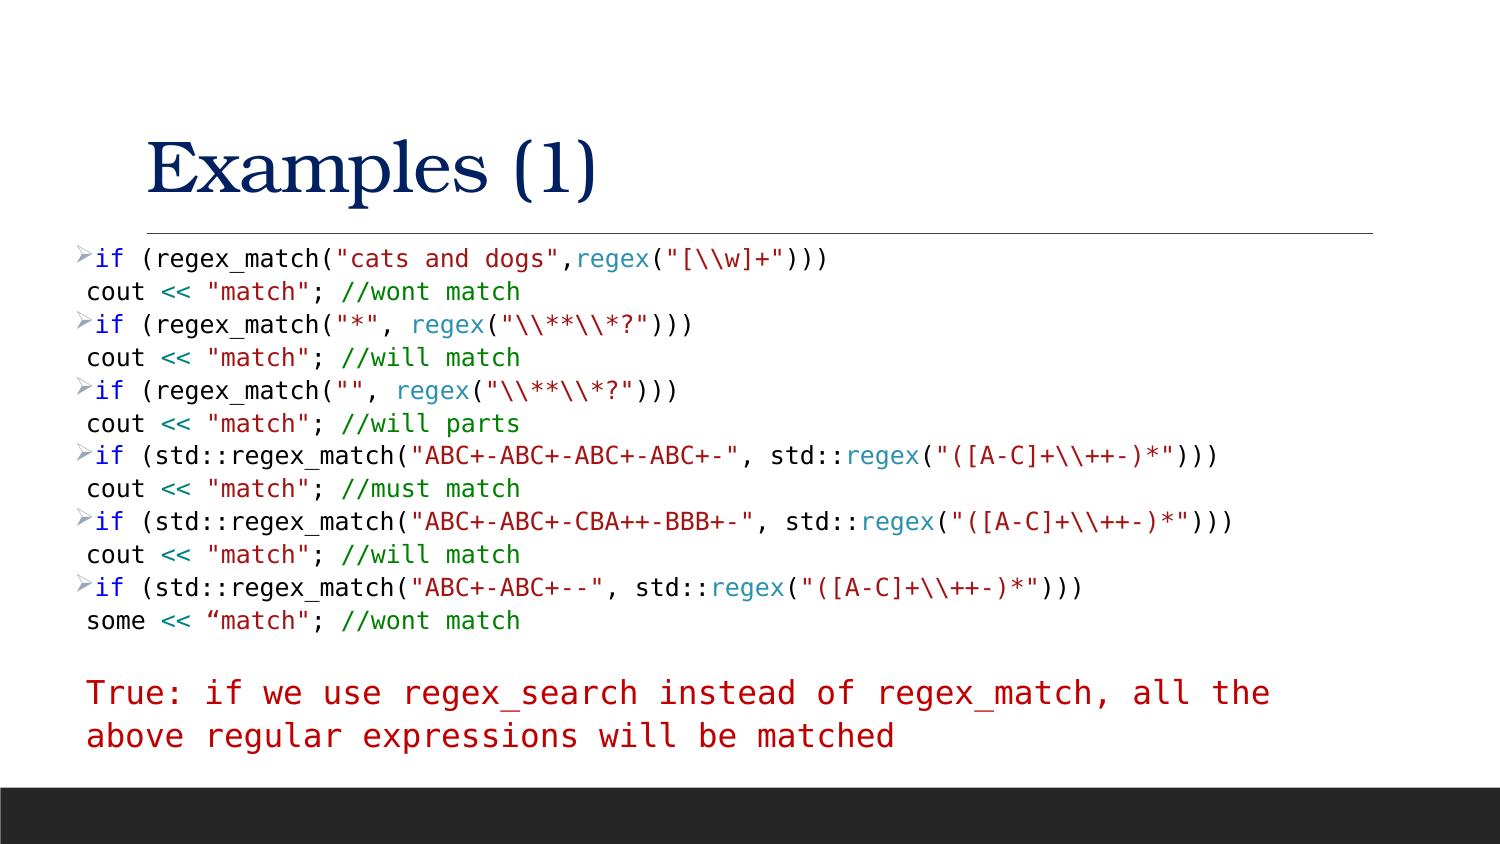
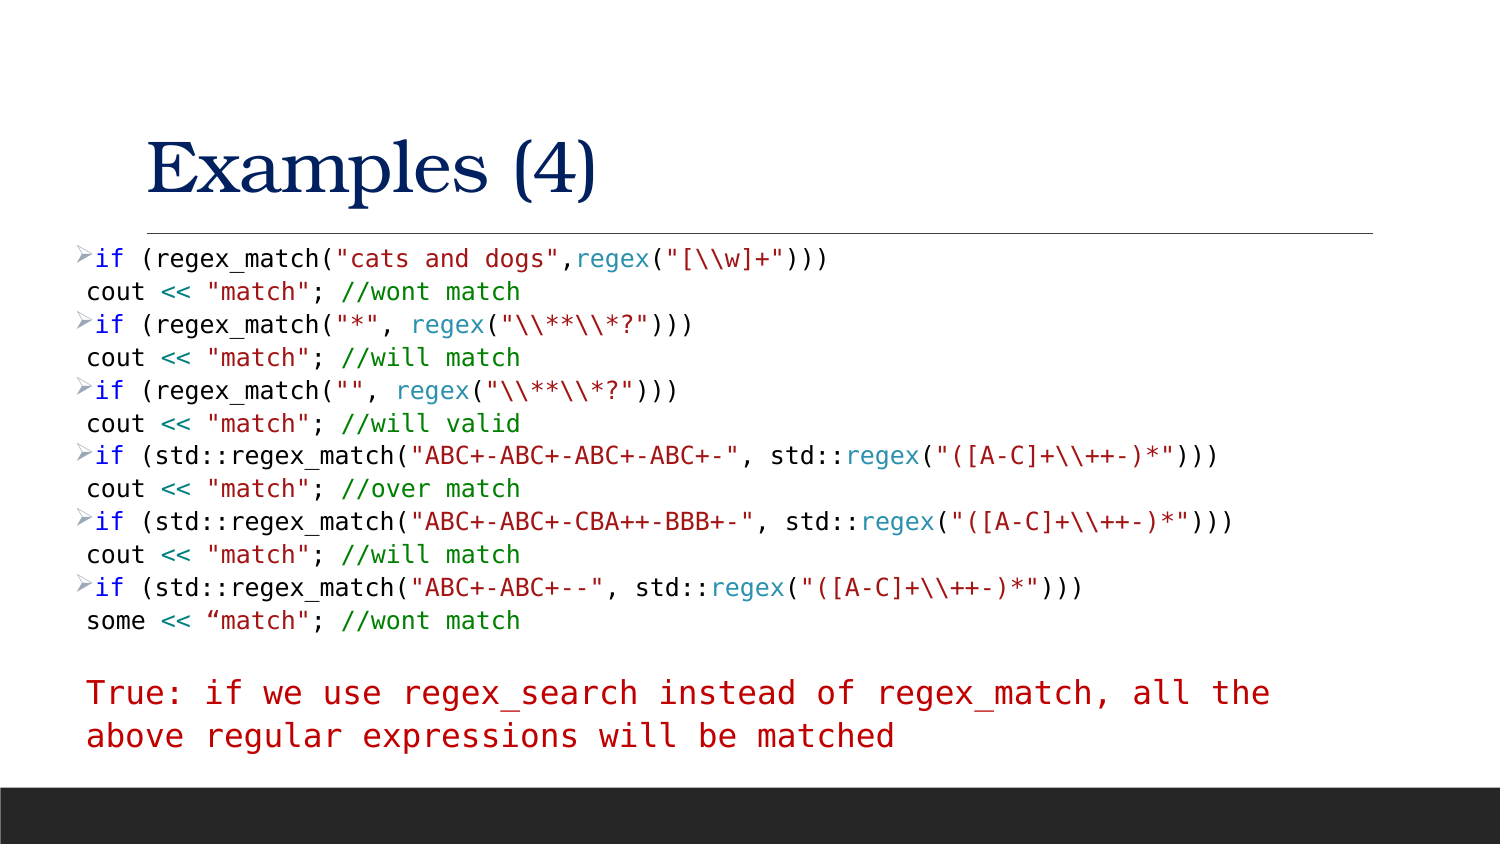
1: 1 -> 4 (555, 168)
parts: parts -> valid (483, 424)
//must: //must -> //over (386, 490)
